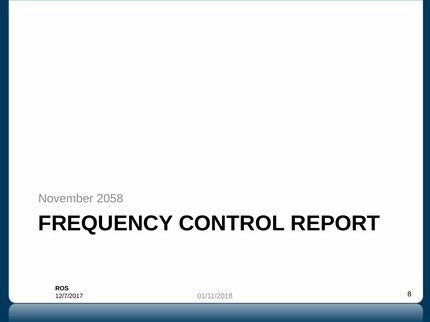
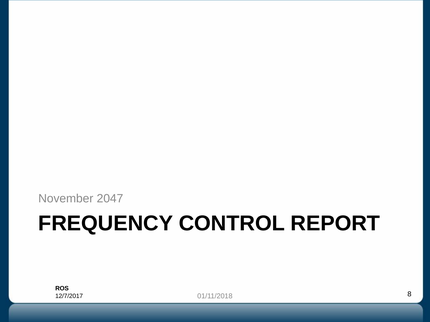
2058: 2058 -> 2047 (110, 199)
